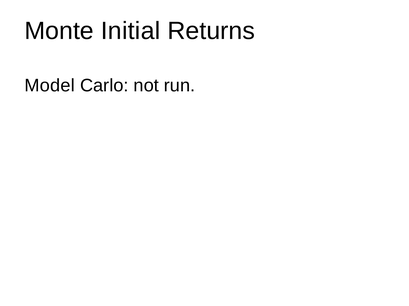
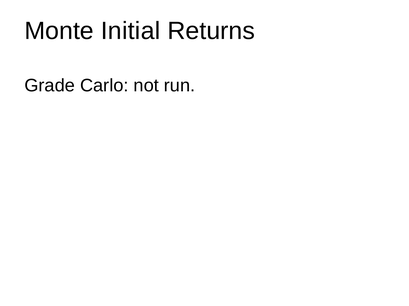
Model: Model -> Grade (50, 86)
